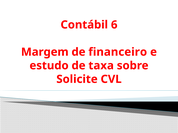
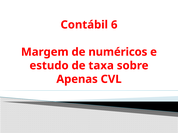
financeiro: financeiro -> numéricos (118, 52)
Solicite: Solicite -> Apenas (77, 79)
